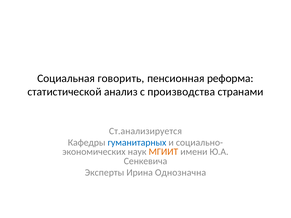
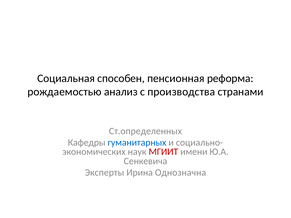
говорить: говорить -> способен (121, 78)
статистической: статистической -> рождаемостью (64, 92)
Ст.анализируется: Ст.анализируется -> Ст.определенных (145, 131)
МГИИТ colour: orange -> red (163, 152)
